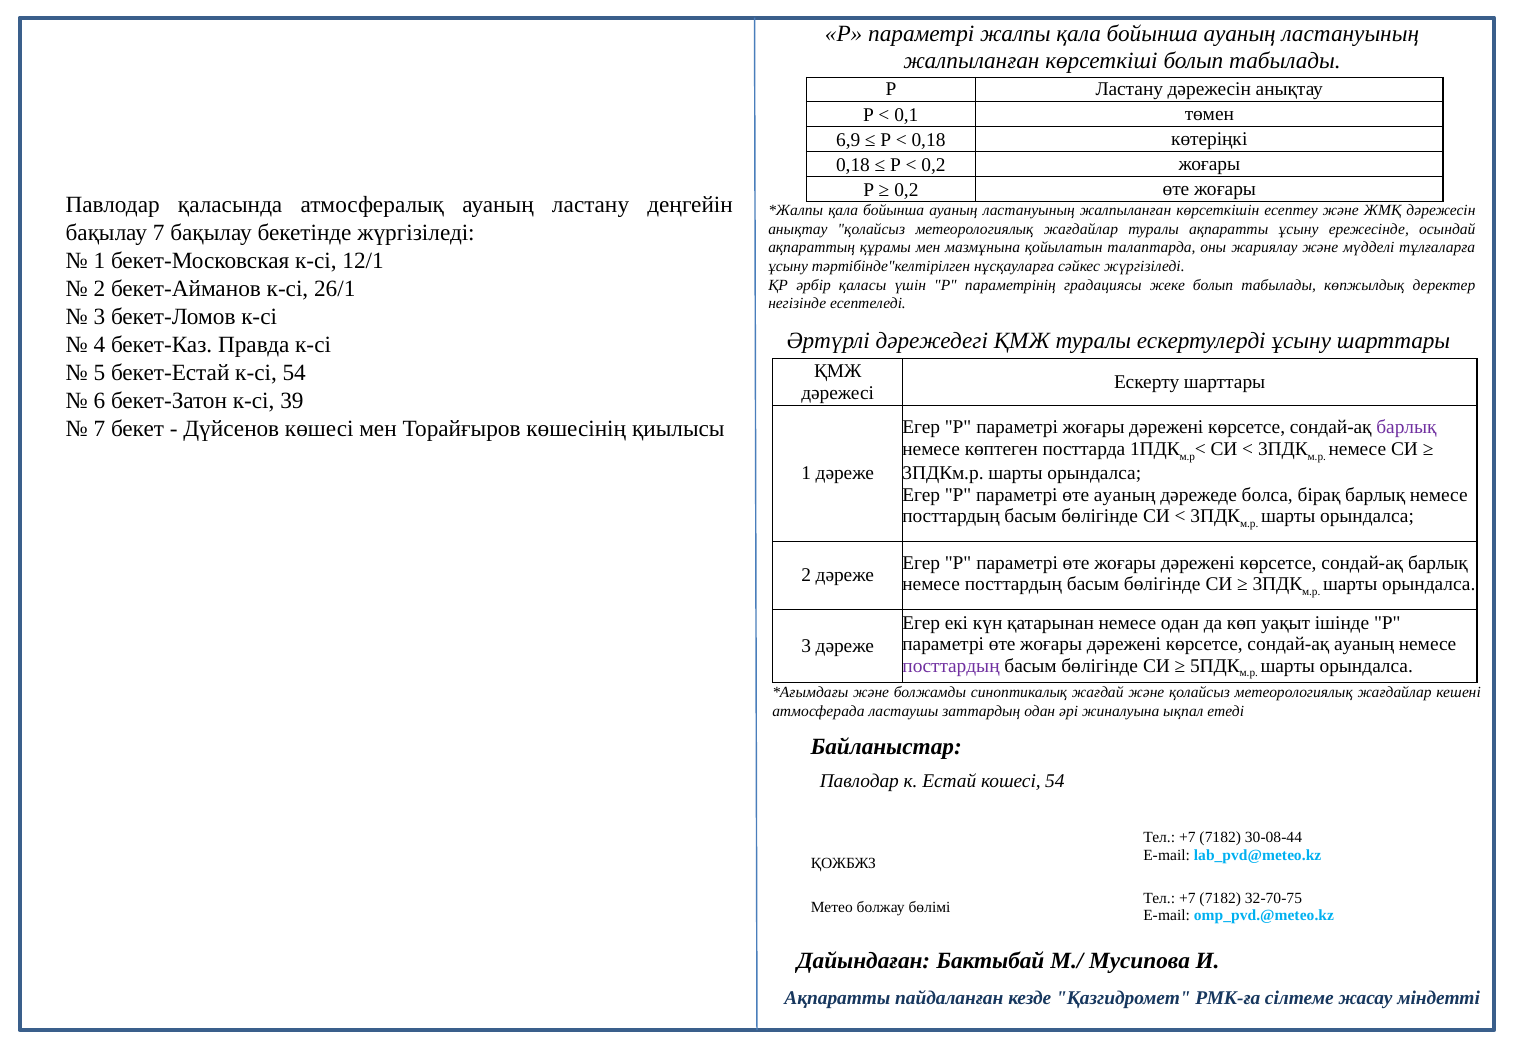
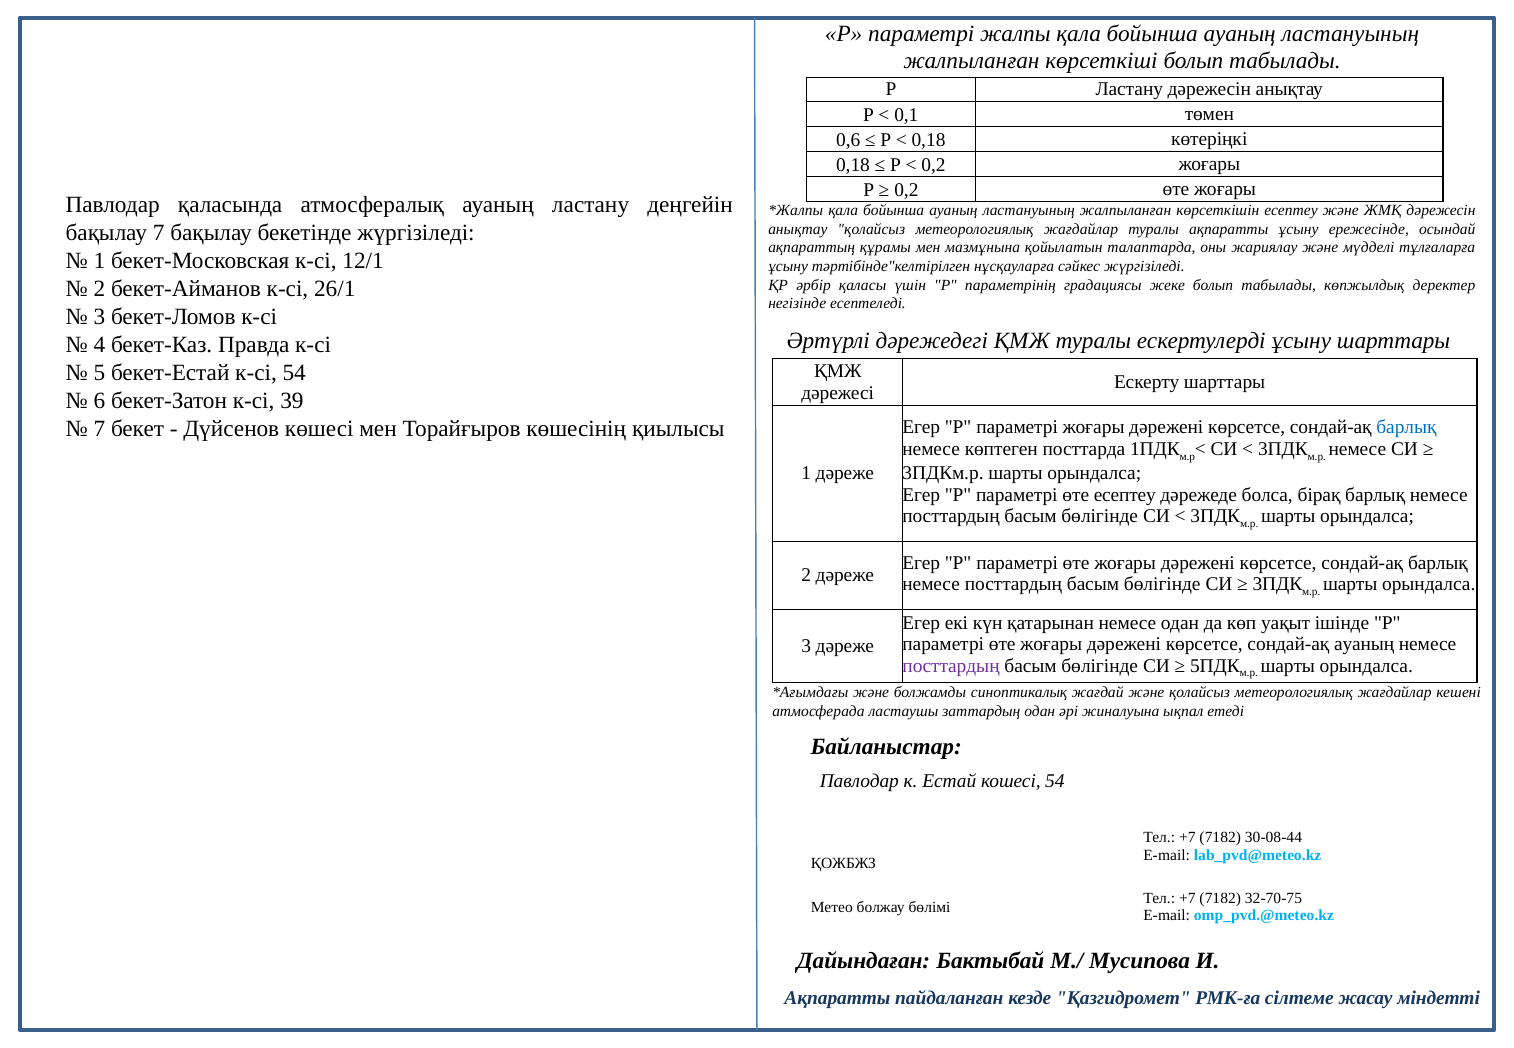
6,9: 6,9 -> 0,6 (848, 140)
барлық colour: purple -> blue (1406, 428)
өте ауаның: ауаның -> есептеу (1125, 495)
